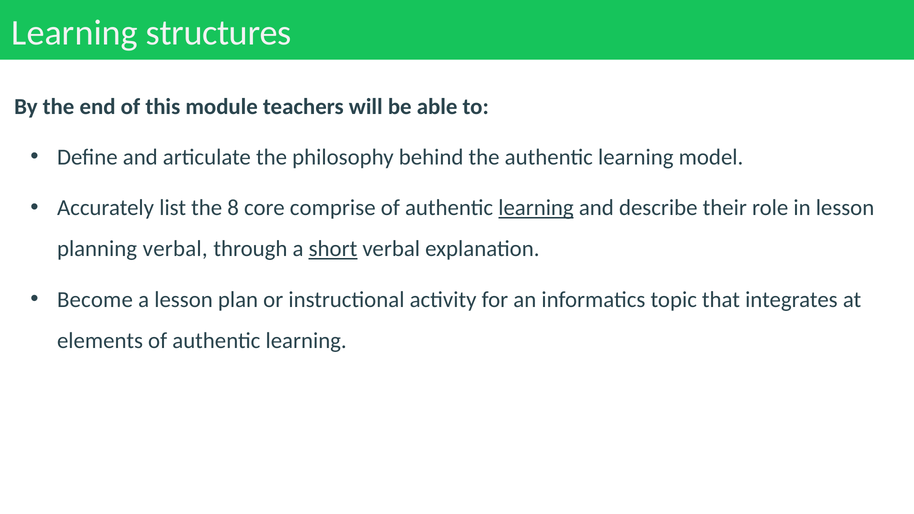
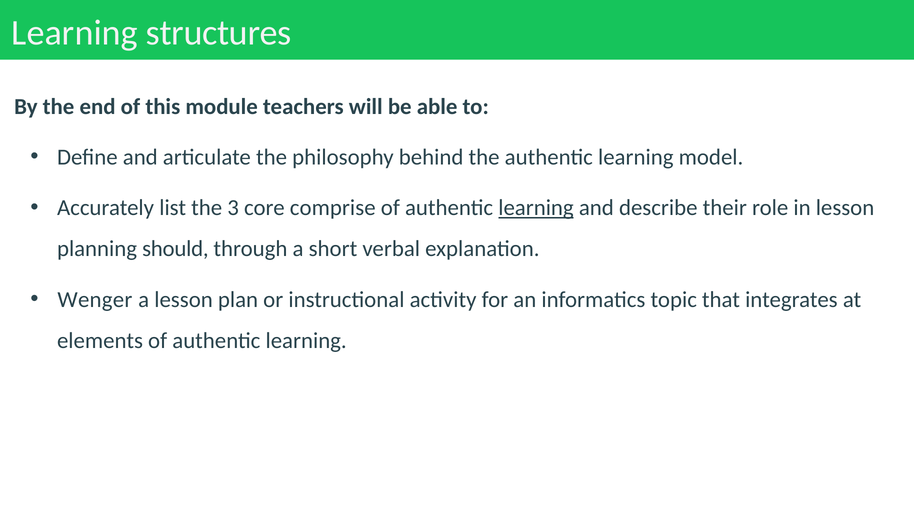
8: 8 -> 3 (233, 208)
planning verbal: verbal -> should (175, 249)
short underline: present -> none (333, 249)
Become: Become -> Wenger (95, 300)
